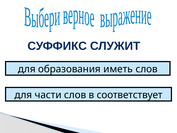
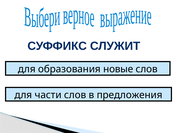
иметь: иметь -> новые (118, 69)
соответствует: соответствует -> предложения (130, 95)
